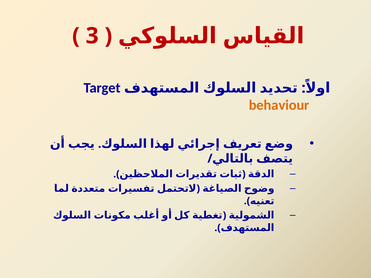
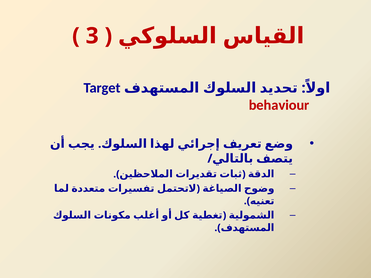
behaviour colour: orange -> red (279, 105)
